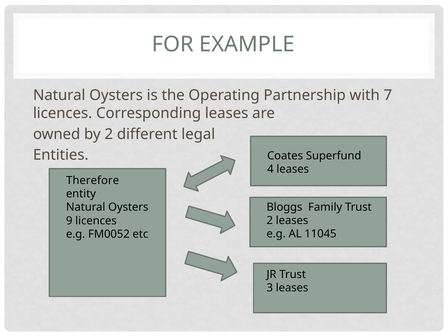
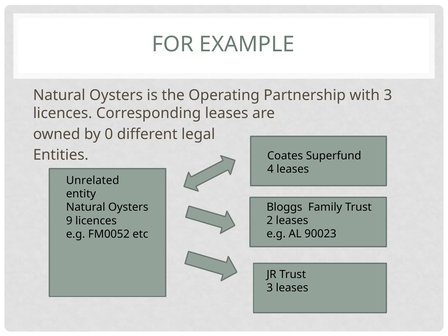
with 7: 7 -> 3 (388, 95)
by 2: 2 -> 0 (109, 134)
Therefore: Therefore -> Unrelated (93, 180)
11045: 11045 -> 90023 (320, 234)
